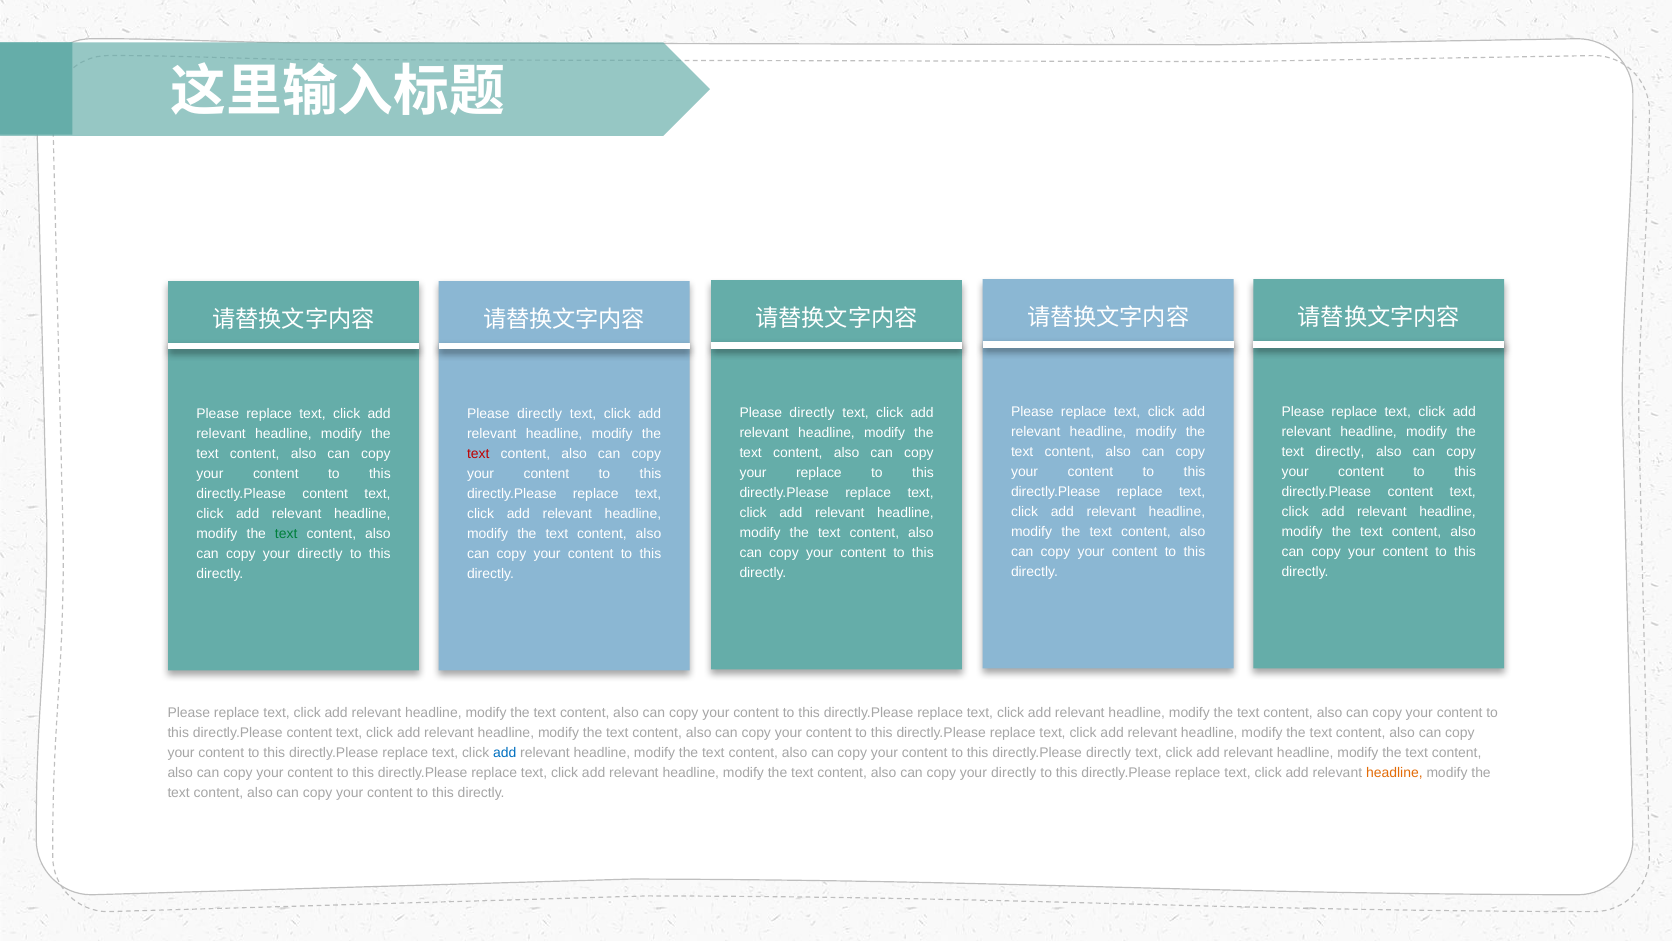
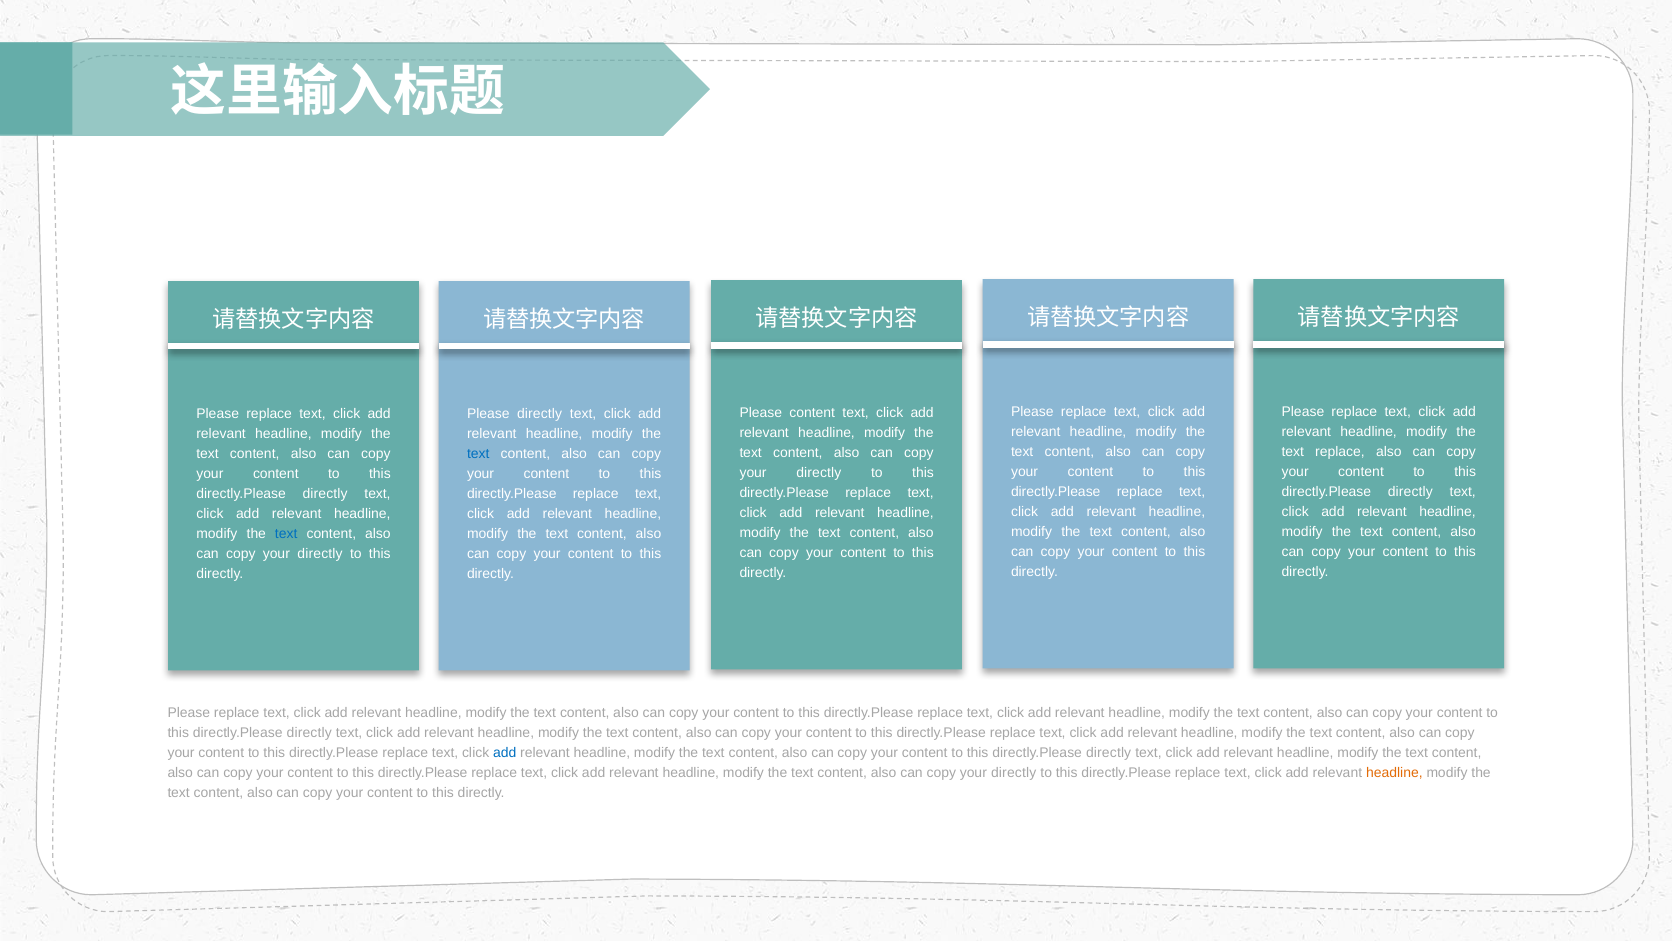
directly: directly -> content (812, 412)
text directly: directly -> replace (1340, 452)
text colour: red -> blue (478, 453)
replace: replace -> directly (819, 472)
content: content -> directly (1410, 492)
content: content -> directly (325, 493)
text colour: green -> blue (286, 533)
content: content -> directly (309, 733)
